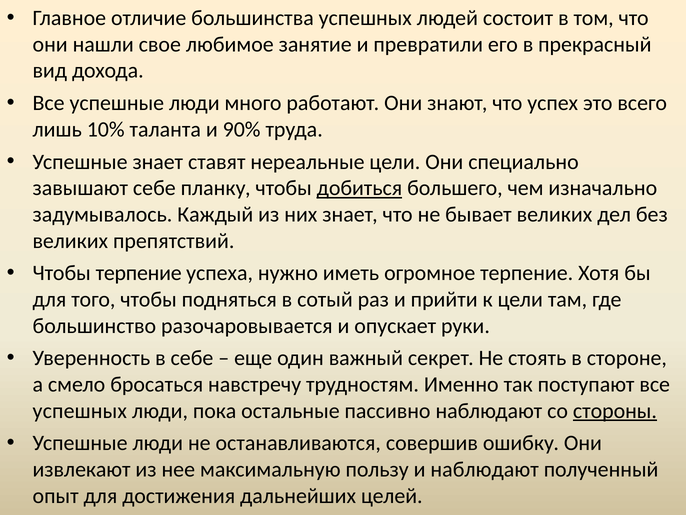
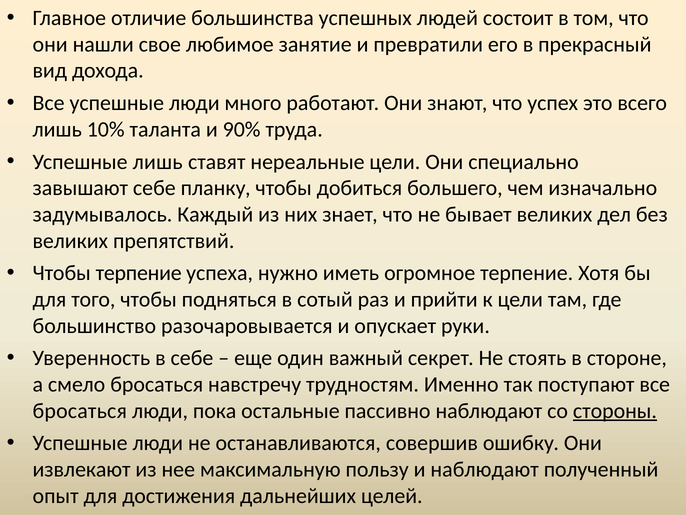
Успешные знает: знает -> лишь (158, 162)
добиться underline: present -> none (359, 188)
успешных: успешных -> бросаться (80, 410)
